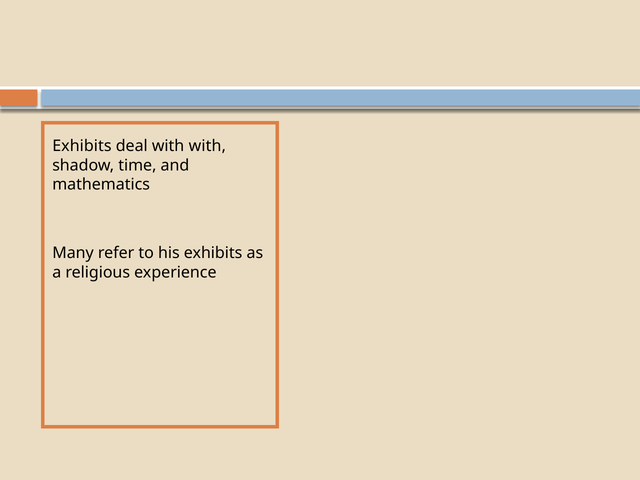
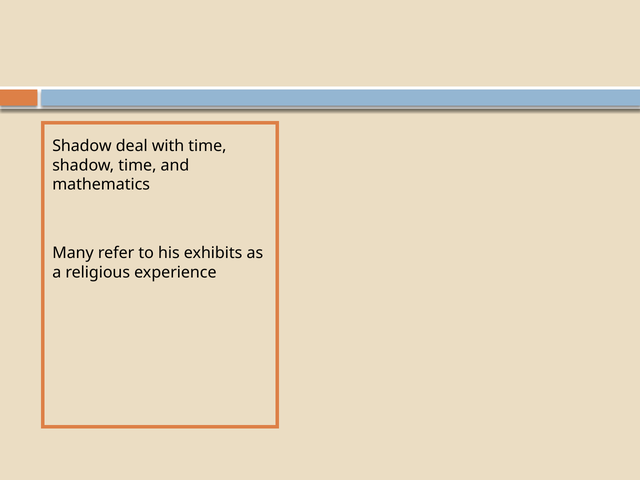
Exhibits: Exhibits -> Shadow (82, 146)
with with: with -> time (207, 146)
